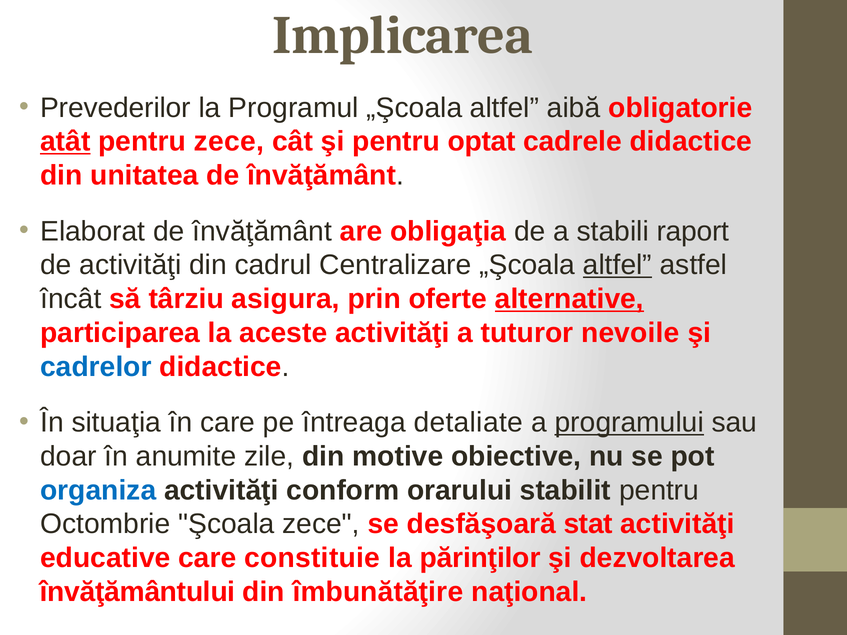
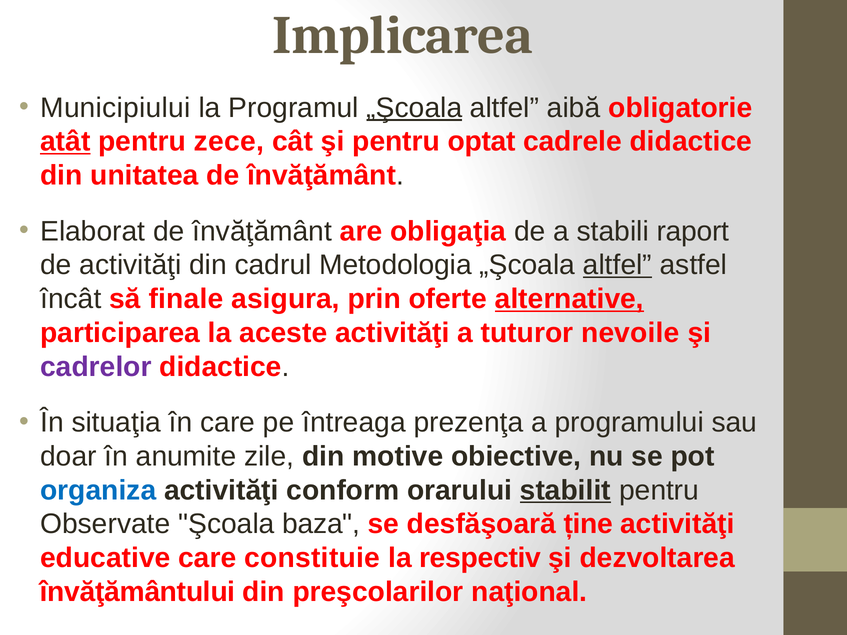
Prevederilor: Prevederilor -> Municipiului (115, 108)
„Şcoala underline: none -> present (414, 108)
Centralizare: Centralizare -> Metodologia (396, 265)
târziu: târziu -> finale (186, 299)
cadrelor colour: blue -> purple (96, 367)
detaliate: detaliate -> prezenţa (468, 423)
programului underline: present -> none (629, 423)
stabilit underline: none -> present (565, 490)
Octombrie: Octombrie -> Observate (105, 524)
Şcoala zece: zece -> baza (321, 524)
stat: stat -> ține (588, 524)
părinţilor: părinţilor -> respectiv (480, 558)
îmbunătăţire: îmbunătăţire -> preşcolarilor (378, 592)
